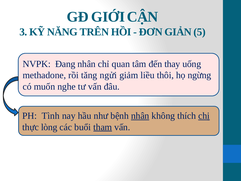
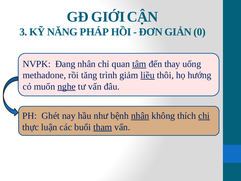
TRÊN: TRÊN -> PHÁP (94, 32)
5: 5 -> 0 (200, 32)
tâm underline: none -> present (139, 64)
ngửi: ngửi -> trình (108, 75)
liều underline: none -> present (148, 75)
ngừng: ngừng -> hướng (200, 75)
nghe underline: none -> present (67, 86)
Tình: Tình -> Ghét (51, 116)
lòng: lòng -> luận (49, 127)
